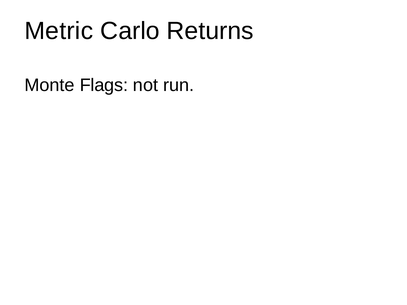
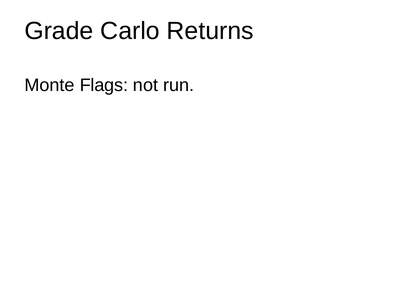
Metric: Metric -> Grade (59, 31)
